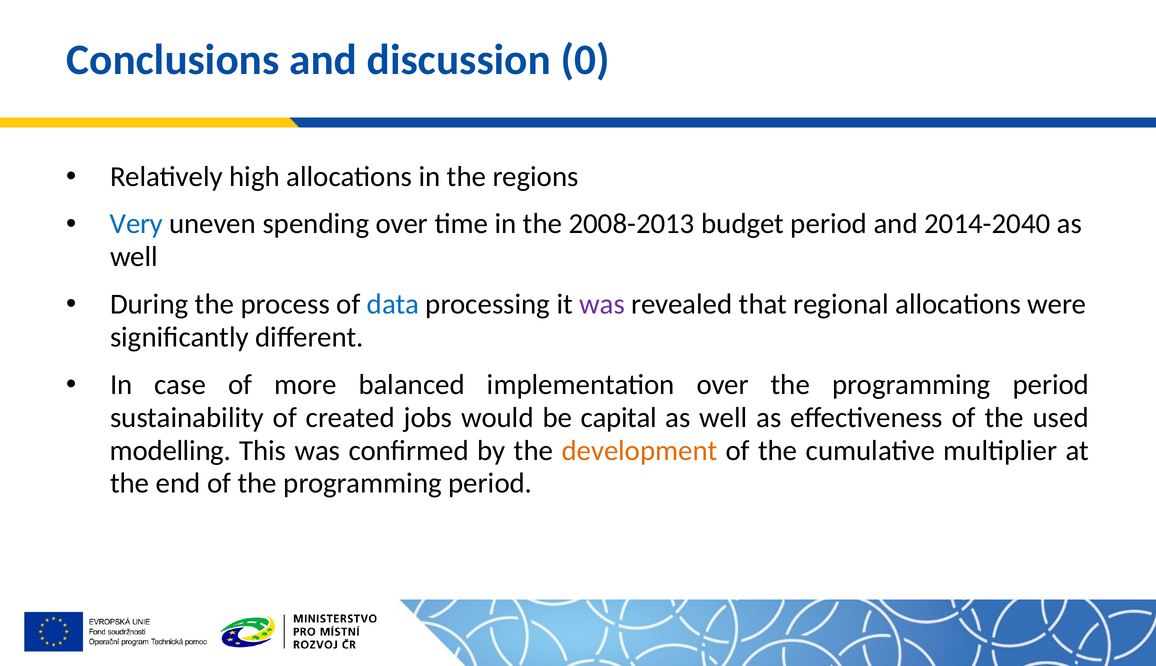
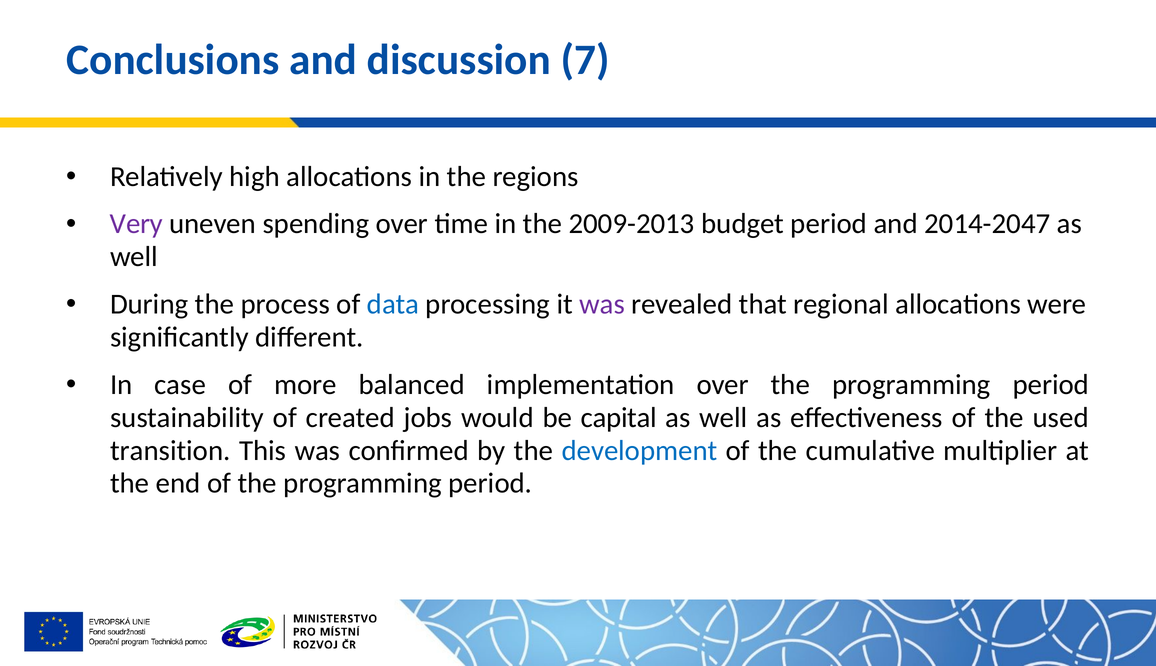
0: 0 -> 7 (585, 60)
Very colour: blue -> purple (136, 224)
2008-2013: 2008-2013 -> 2009-2013 (632, 224)
2014-2040: 2014-2040 -> 2014-2047 (987, 224)
modelling: modelling -> transition (170, 450)
development colour: orange -> blue (640, 450)
